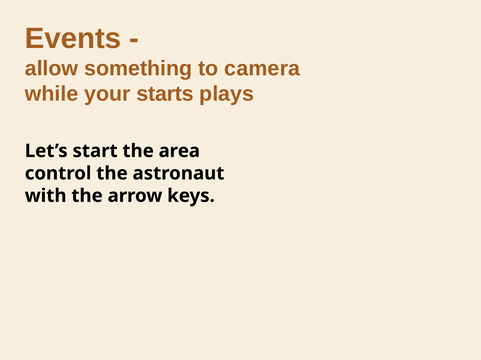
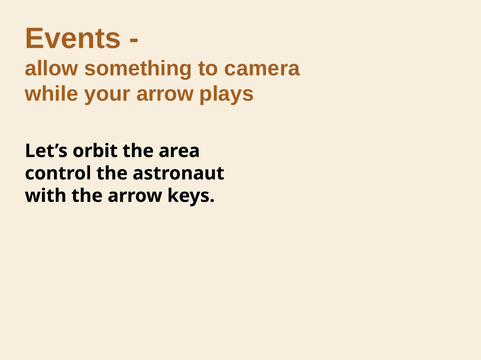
your starts: starts -> arrow (165, 94)
start: start -> orbit (95, 151)
